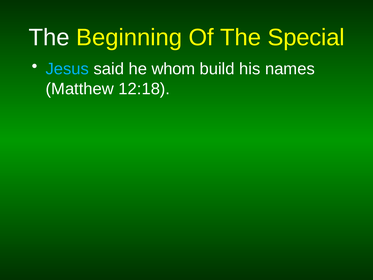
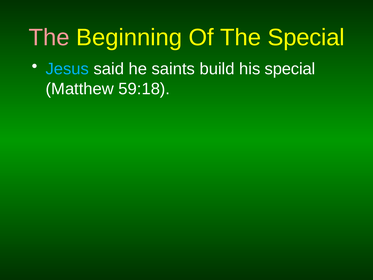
The colour: white -> pink (49, 37)
whom: whom -> saints (173, 69)
his names: names -> special (290, 69)
12:18: 12:18 -> 59:18 (144, 89)
